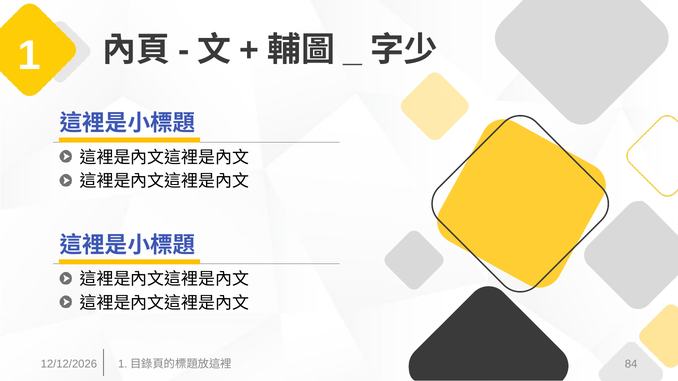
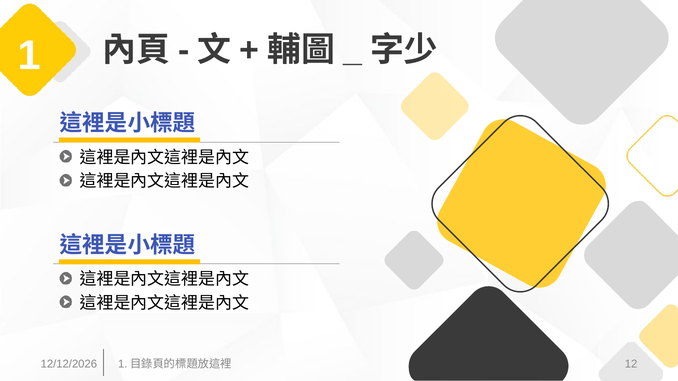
84: 84 -> 12 (631, 364)
